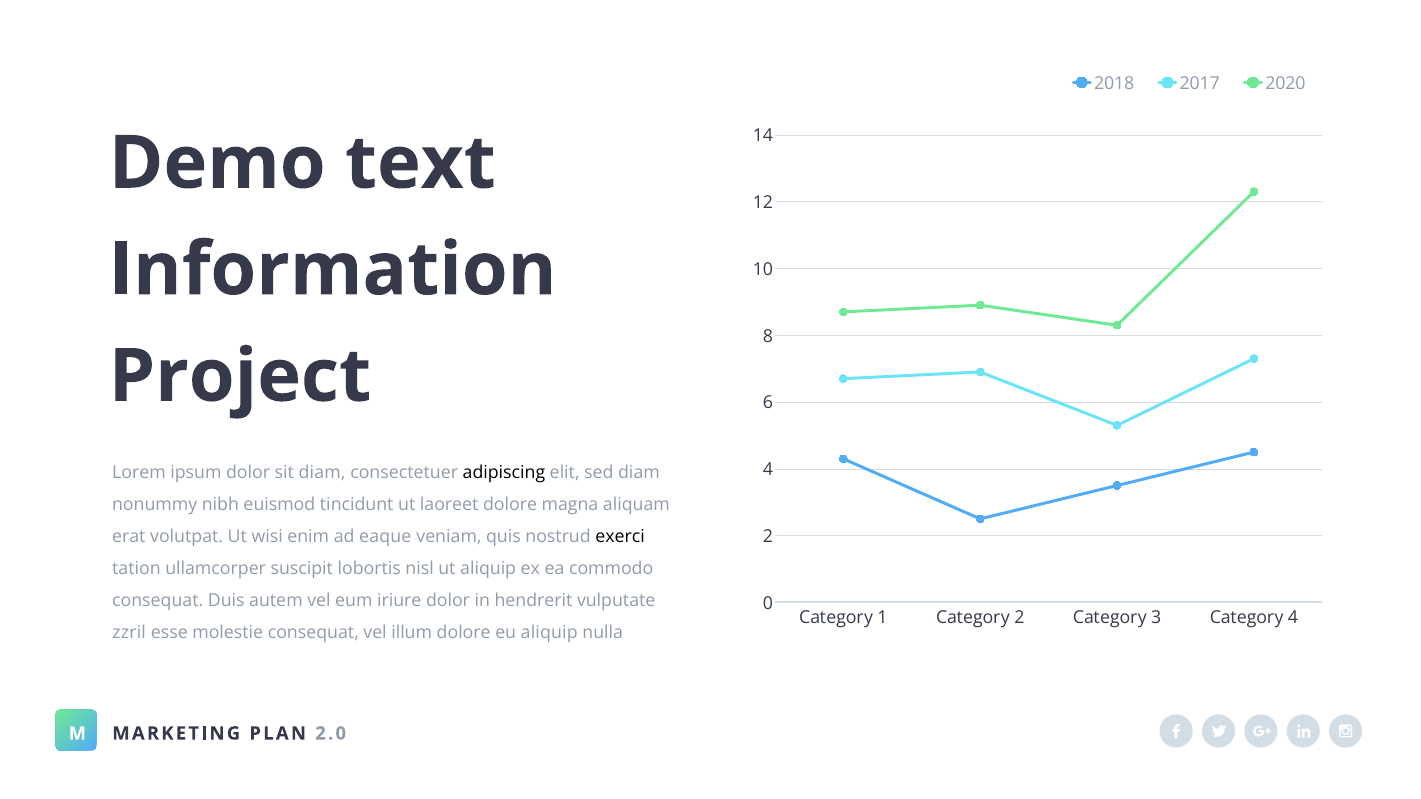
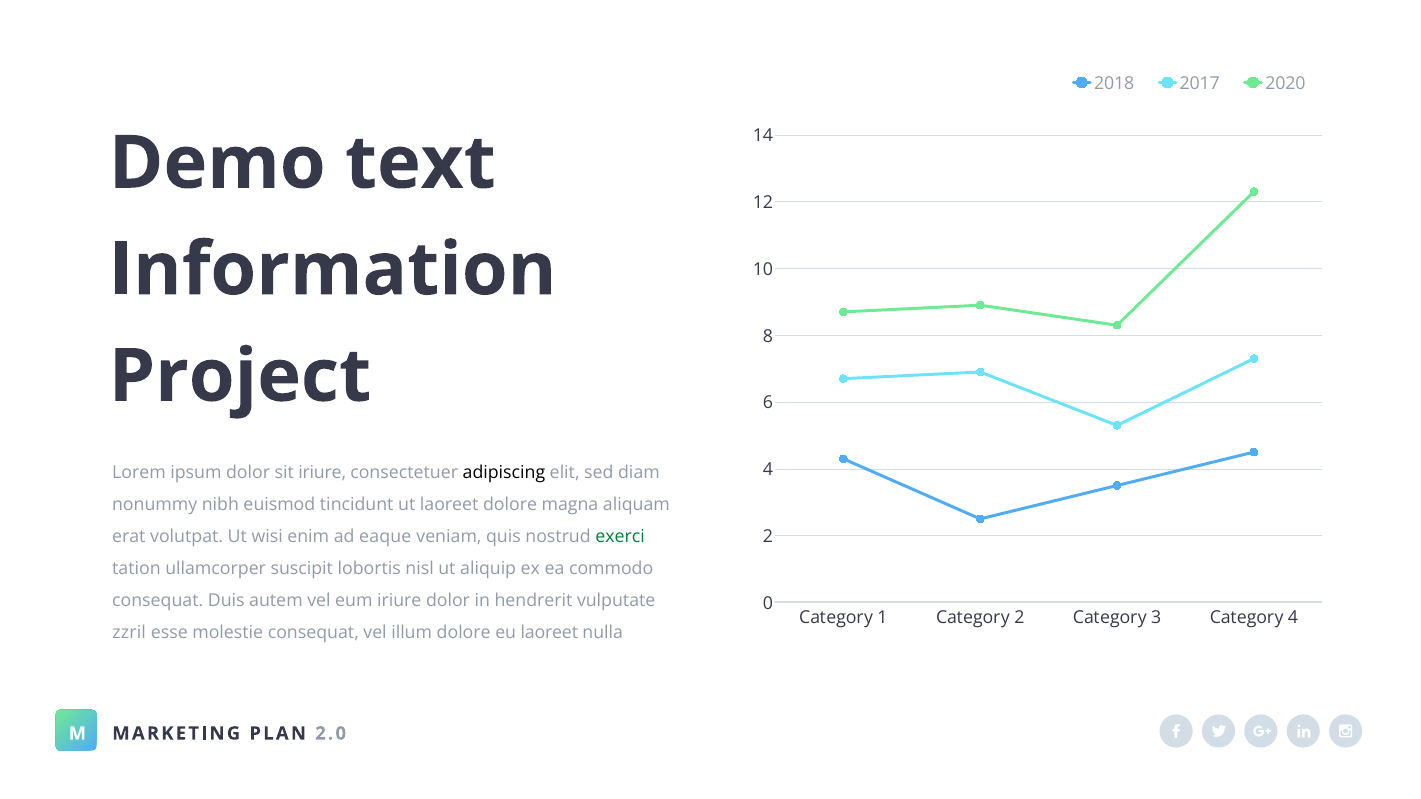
sit diam: diam -> iriure (322, 473)
exerci colour: black -> green (620, 537)
eu aliquip: aliquip -> laoreet (549, 633)
